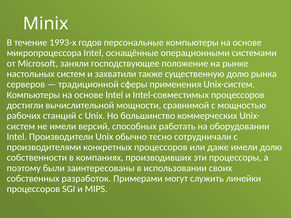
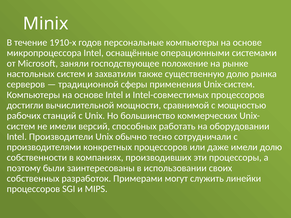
1993-х: 1993-х -> 1910-х (63, 43)
